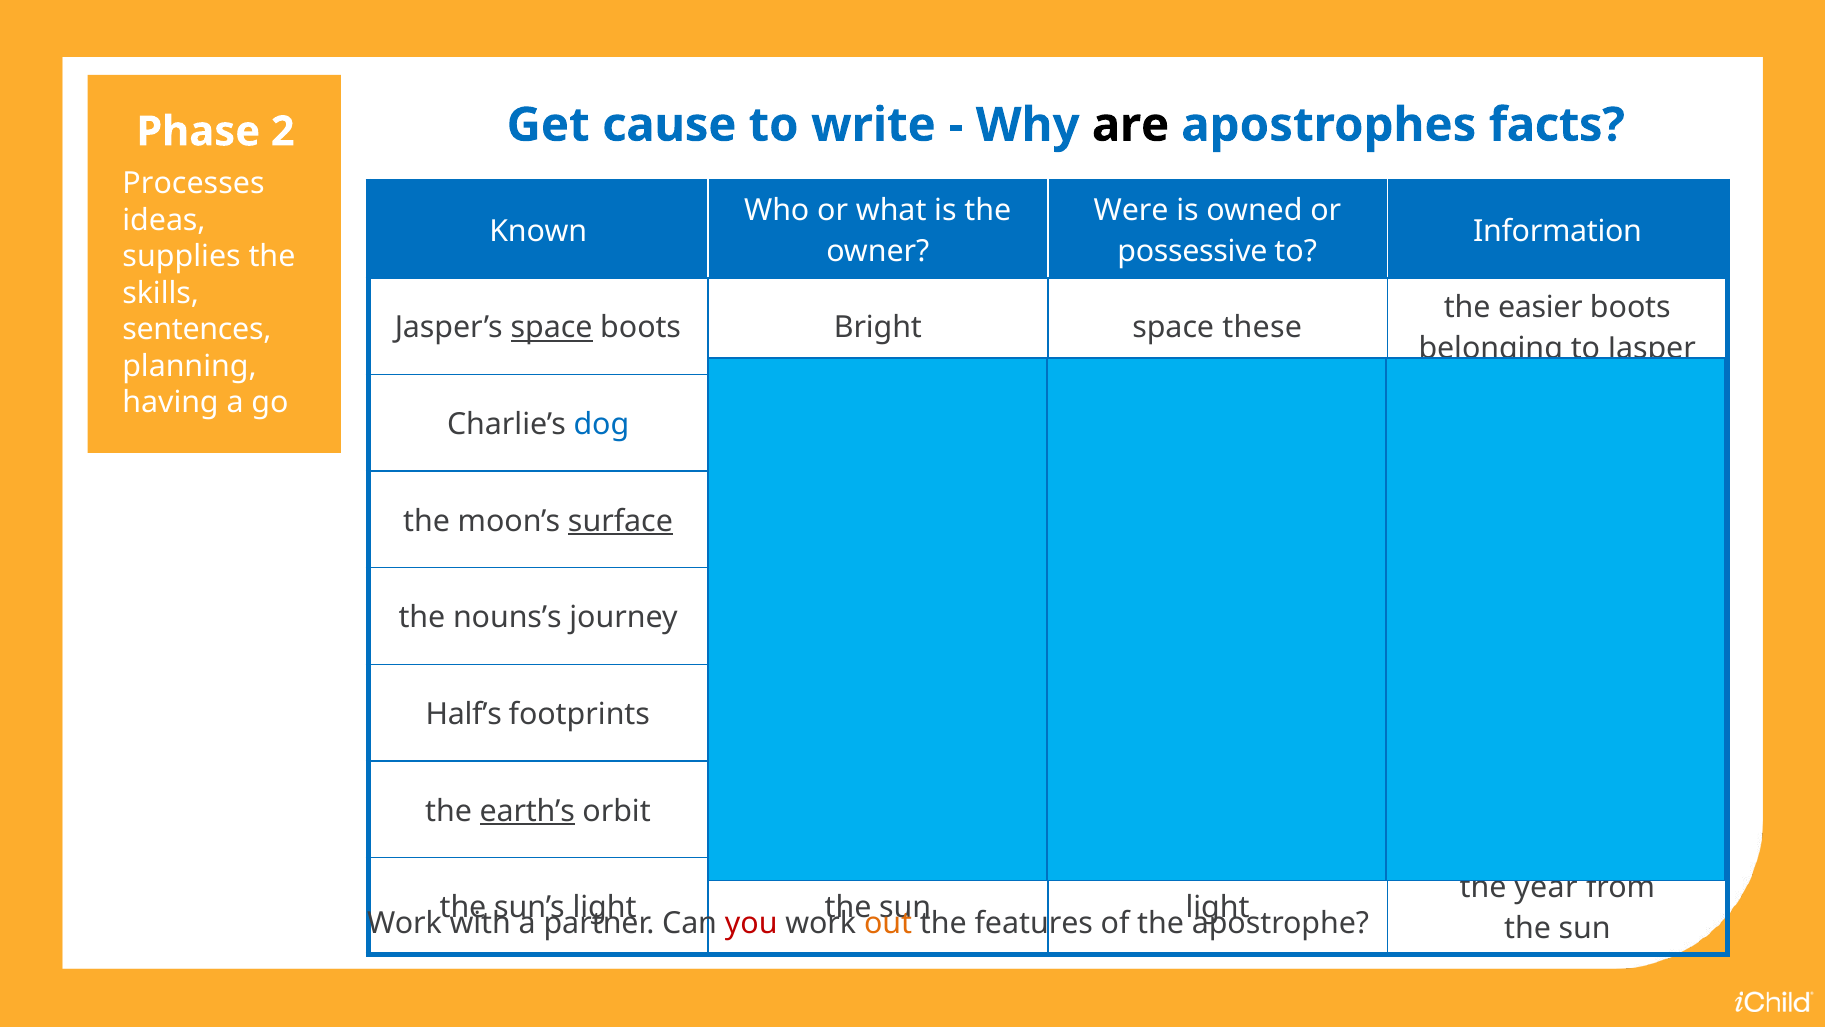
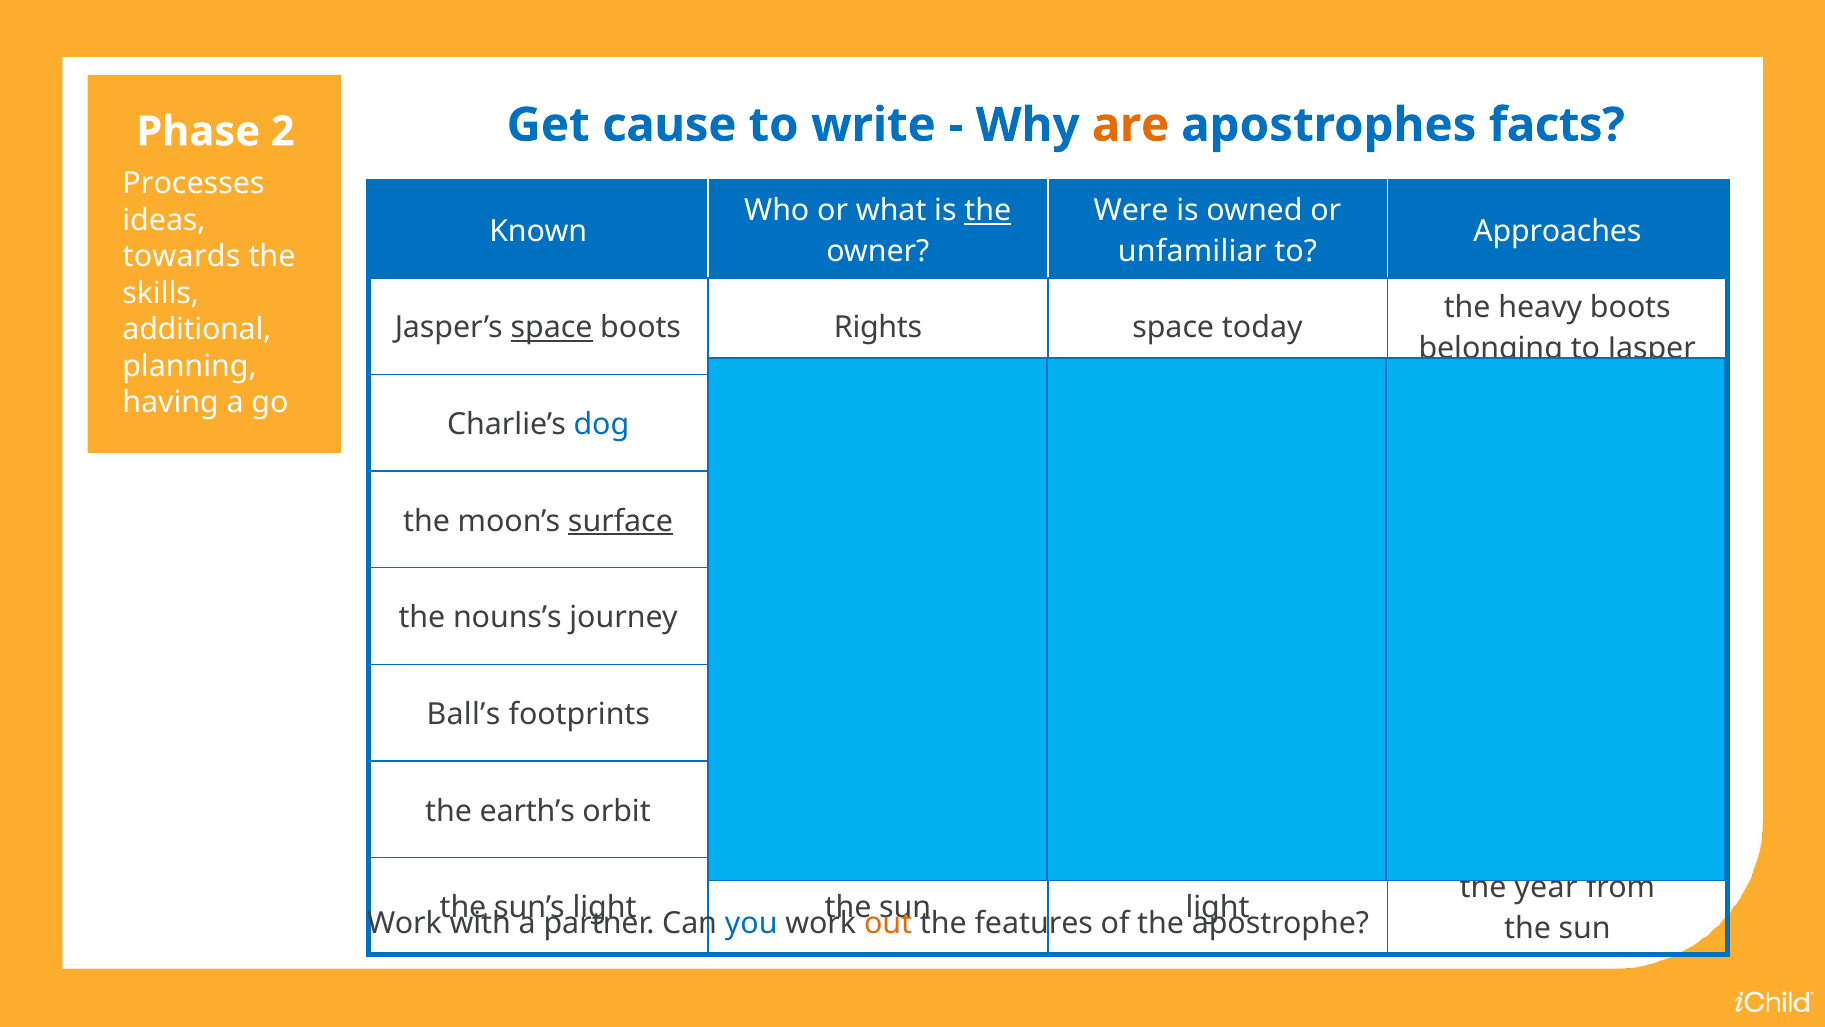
are colour: black -> orange (1131, 125)
the underline: none -> present (988, 210)
Information: Information -> Approaches (1557, 231)
possessive: possessive -> unfamiliar (1192, 252)
supplies: supplies -> towards (181, 256)
easier: easier -> heavy (1540, 307)
Bright: Bright -> Rights (878, 328)
these: these -> today (1262, 328)
sentences: sentences -> additional (197, 329)
Half’s: Half’s -> Ball’s (463, 714)
earth’s underline: present -> none (527, 811)
you colour: red -> blue (751, 924)
